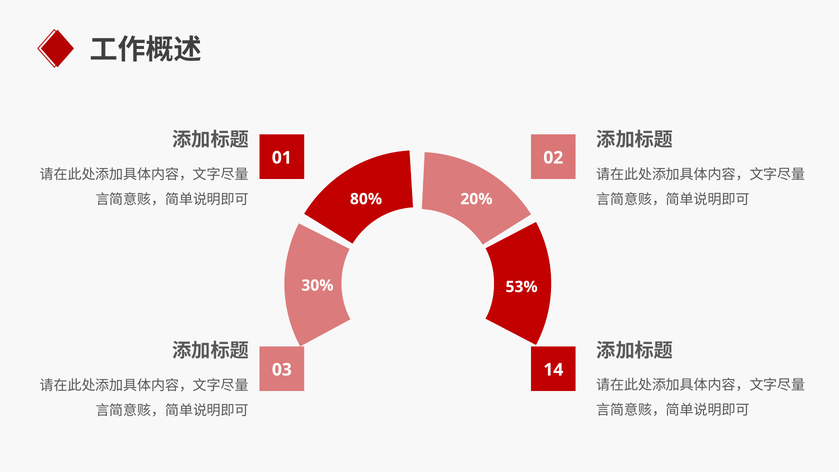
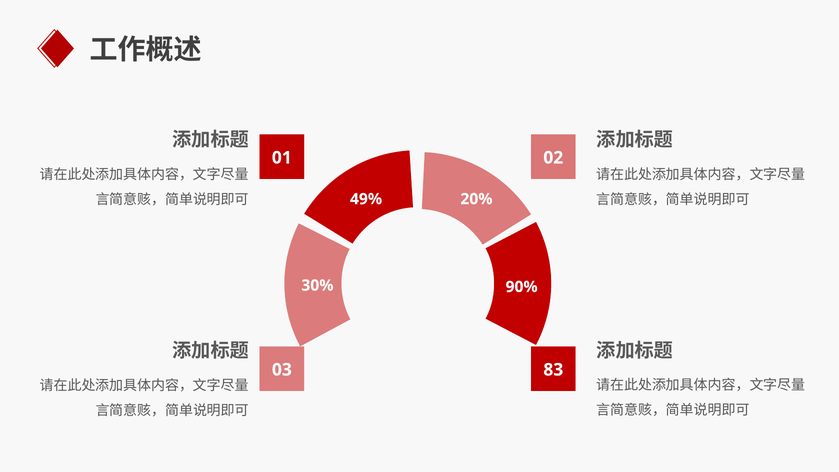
80%: 80% -> 49% (366, 199)
53%: 53% -> 90% (522, 287)
14: 14 -> 83 (553, 370)
